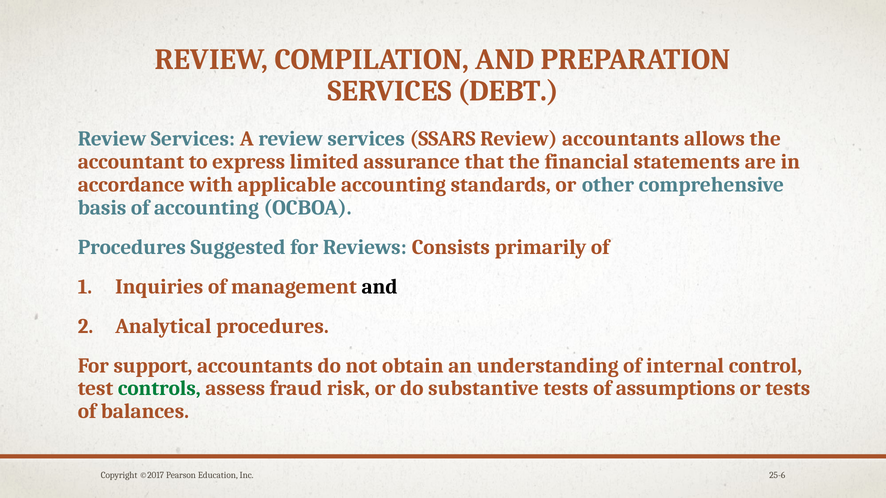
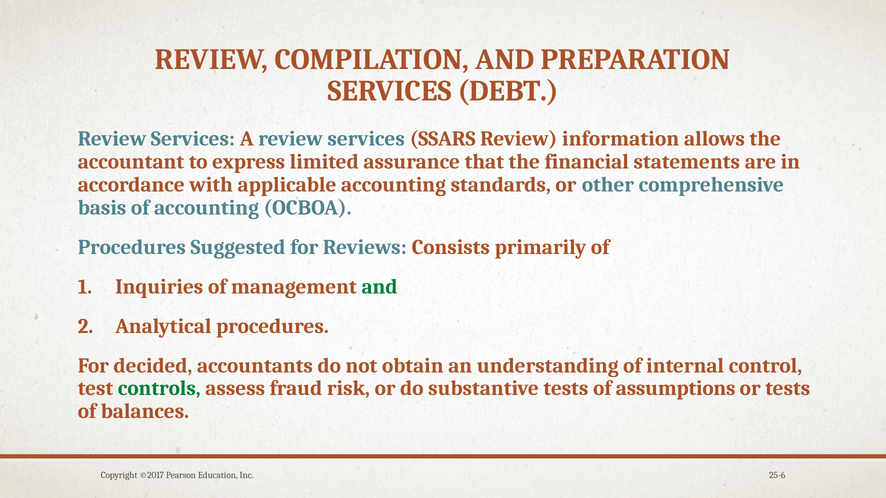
Review accountants: accountants -> information (621, 139)
and colour: black -> green (380, 287)
support: support -> decided (153, 366)
